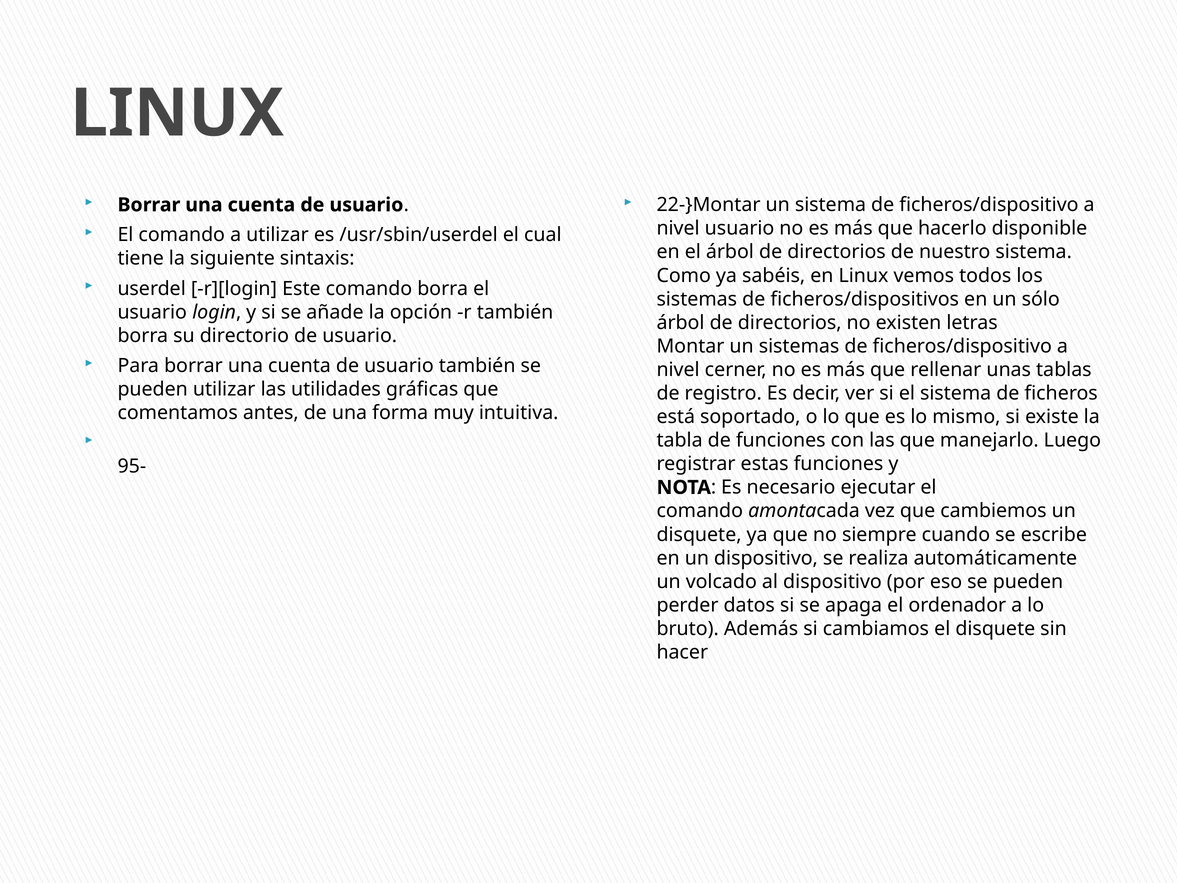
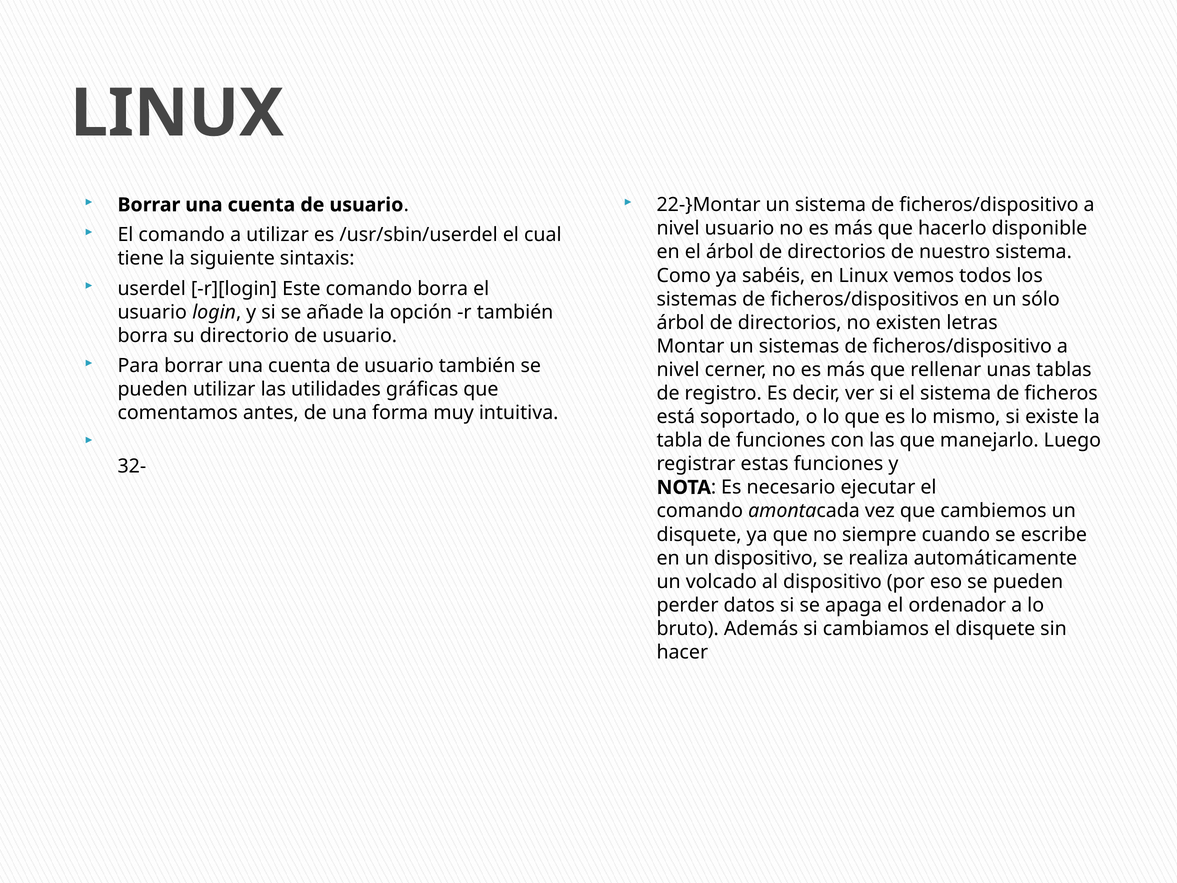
95-: 95- -> 32- (132, 466)
